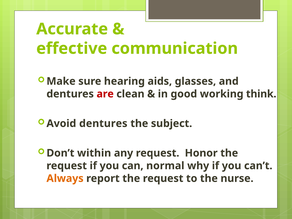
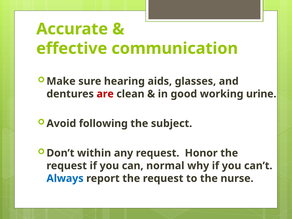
think: think -> urine (261, 94)
Avoid dentures: dentures -> following (103, 123)
Always colour: orange -> blue (65, 178)
